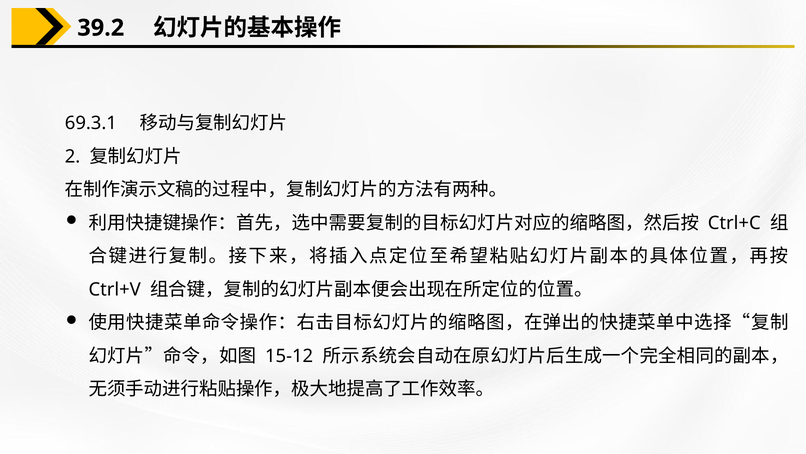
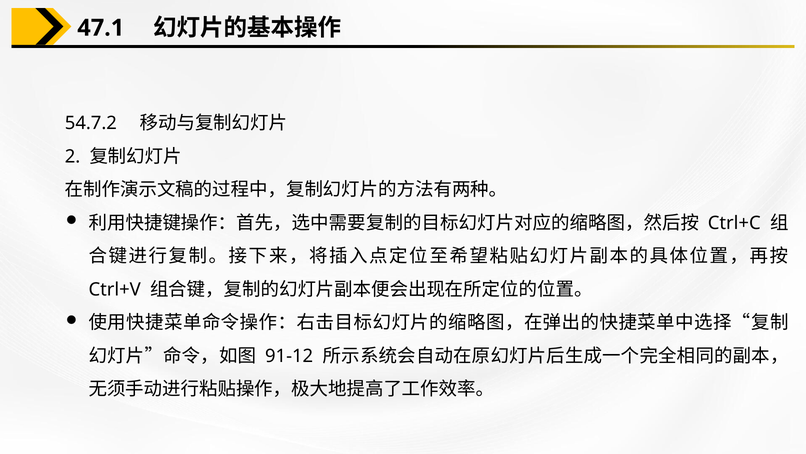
39.2: 39.2 -> 47.1 (101, 28)
69.3.1: 69.3.1 -> 54.7.2 (91, 123)
15-12: 15-12 -> 91-12 (289, 356)
